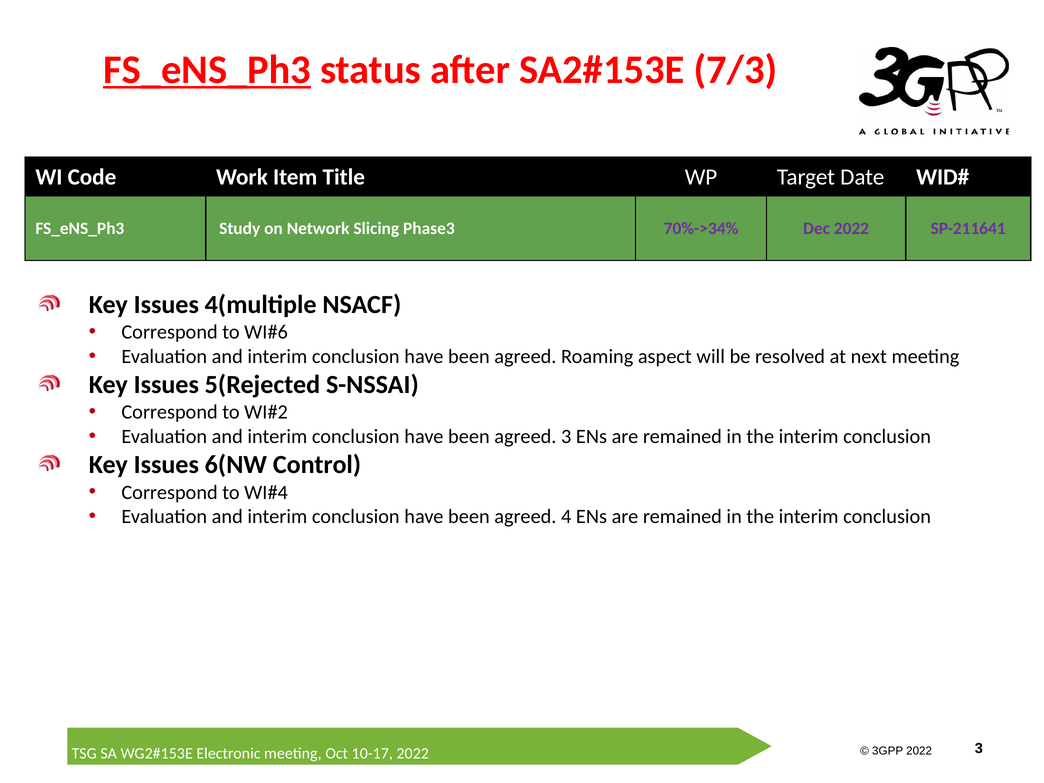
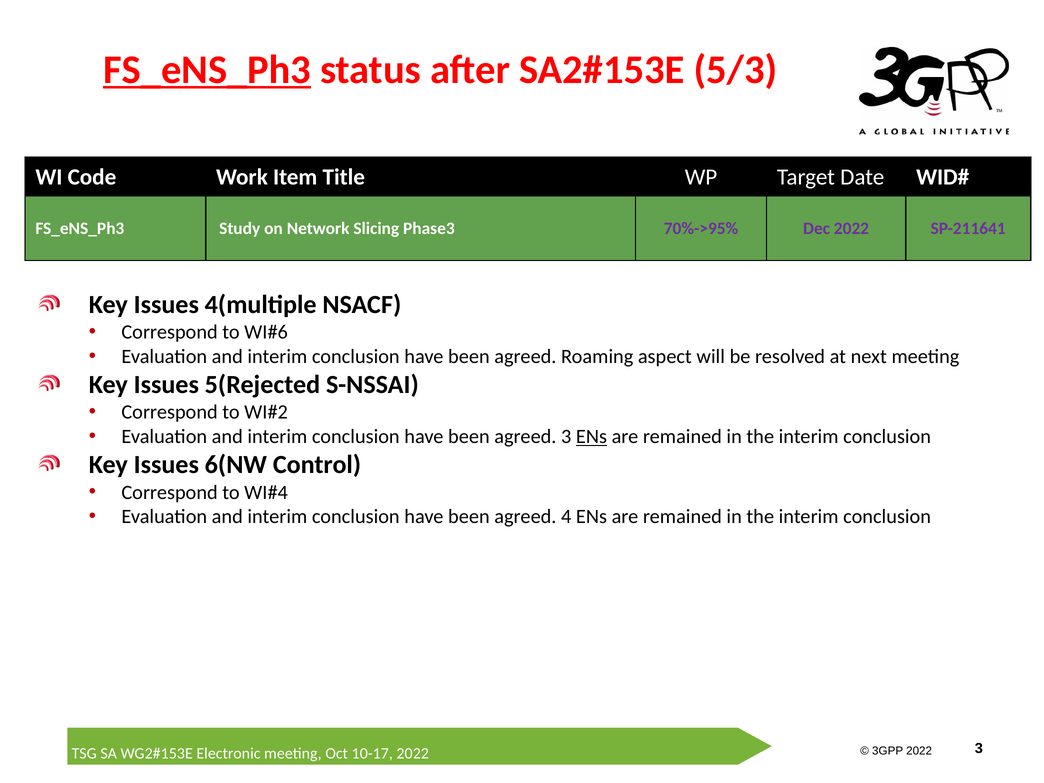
7/3: 7/3 -> 5/3 (736, 70)
70%->34%: 70%->34% -> 70%->95% (701, 229)
ENs underline: none -> present (592, 437)
